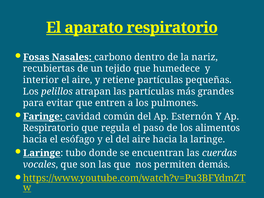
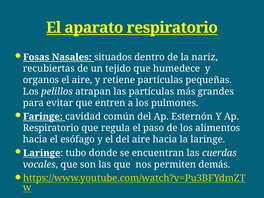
carbono: carbono -> situados (113, 57)
interior: interior -> organos (41, 80)
